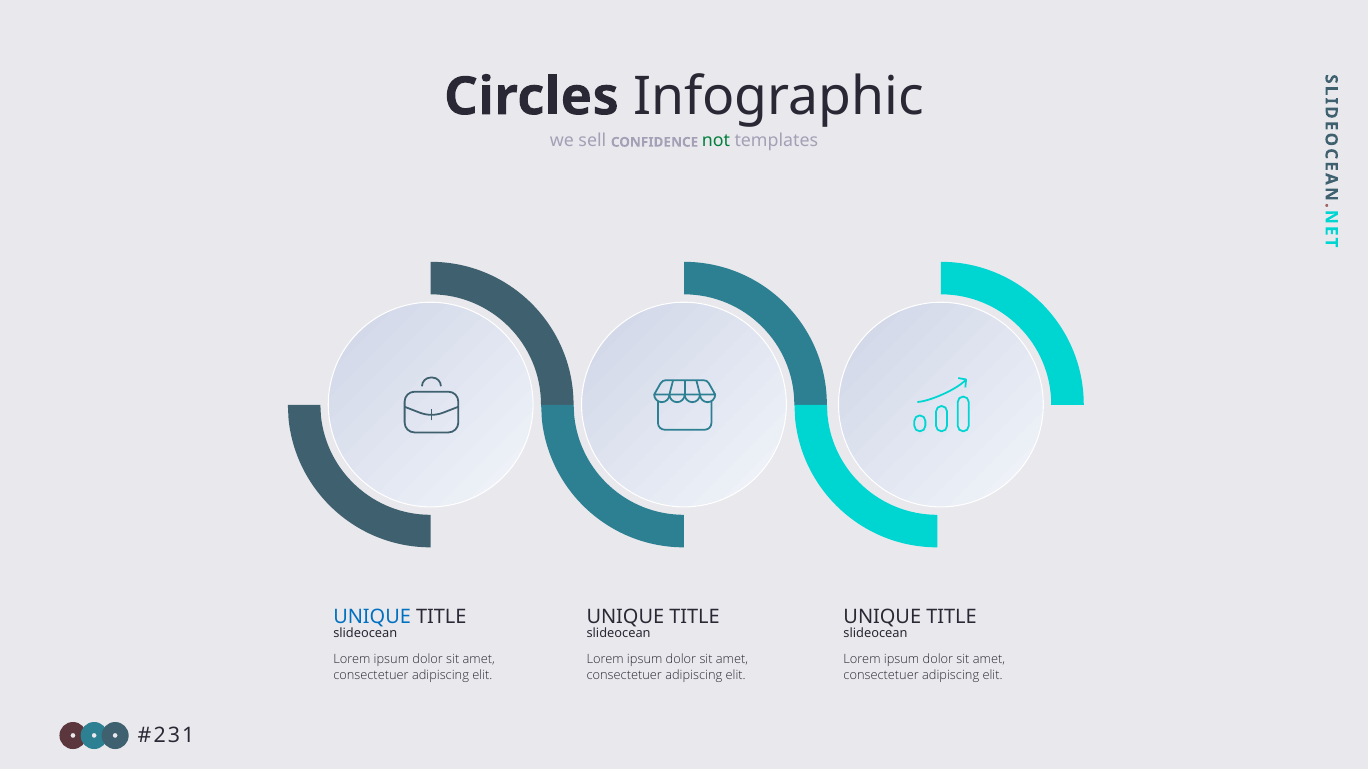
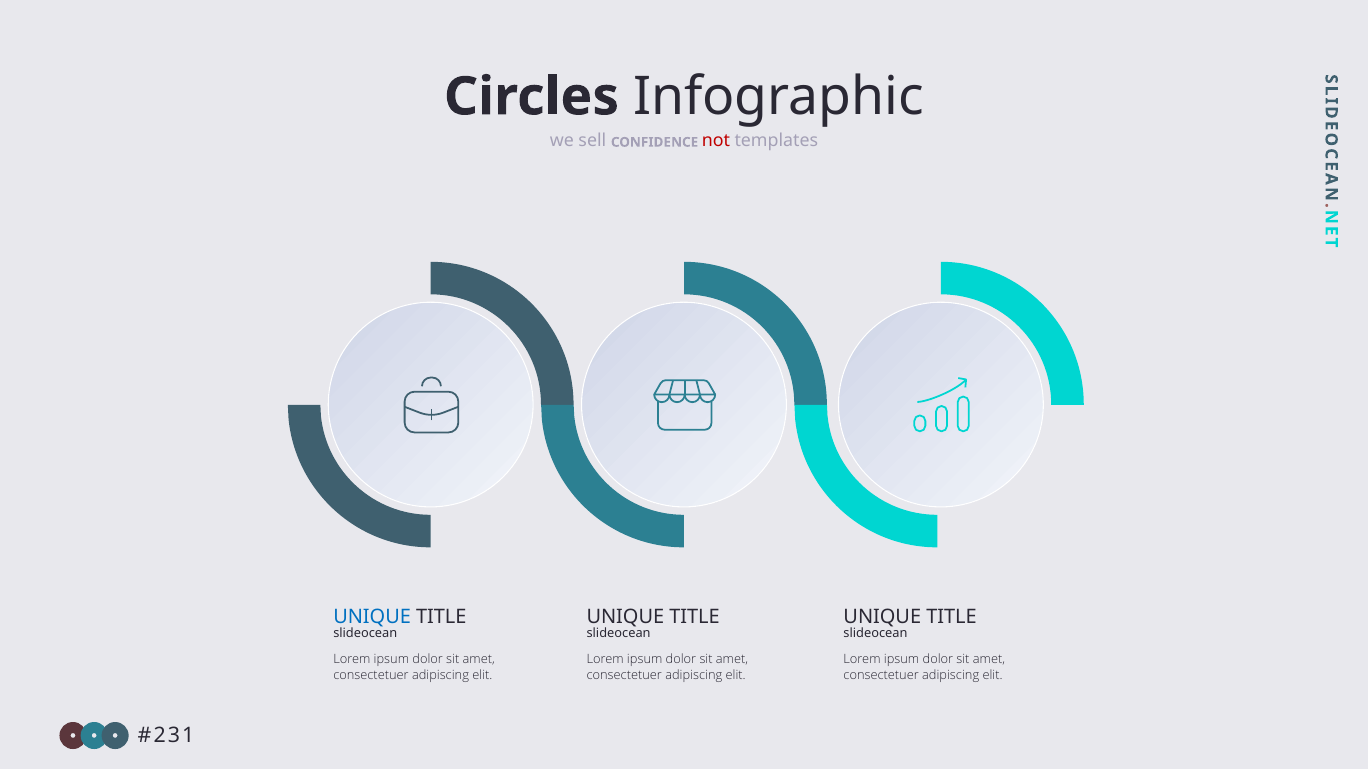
not colour: green -> red (716, 141)
